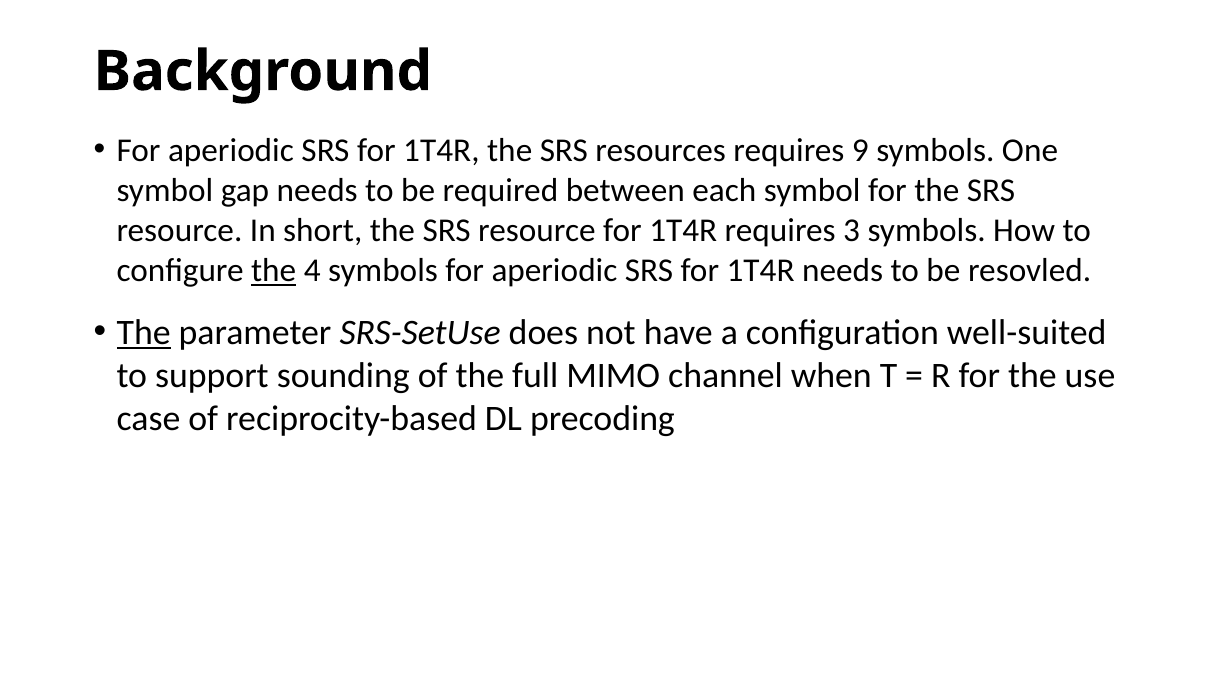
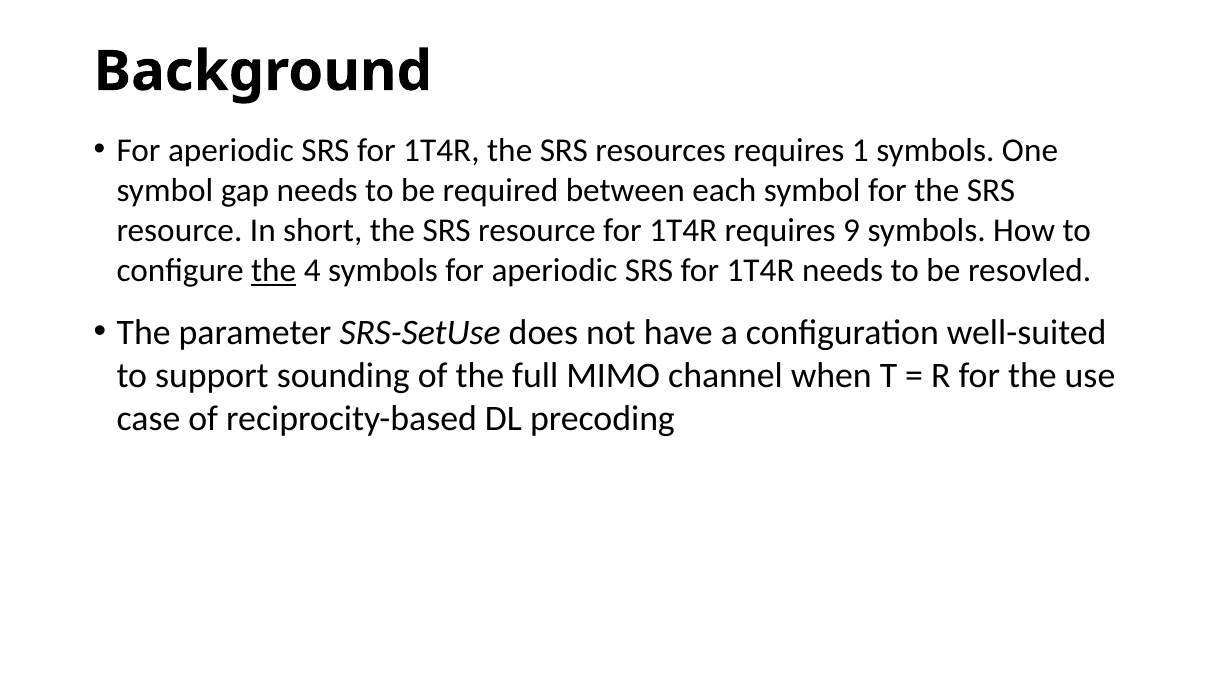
9: 9 -> 1 (860, 151)
3: 3 -> 9 (852, 231)
The underline: present -> none (144, 333)
